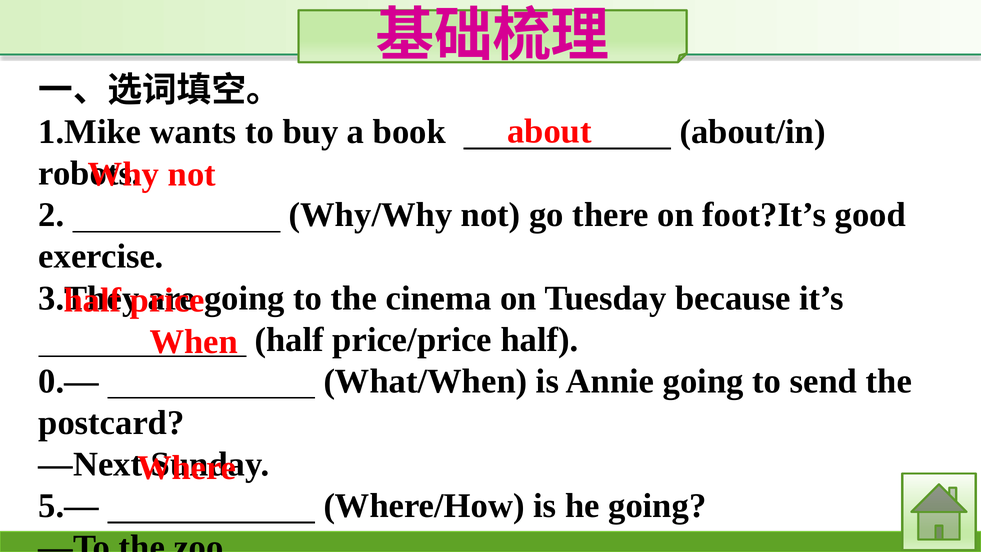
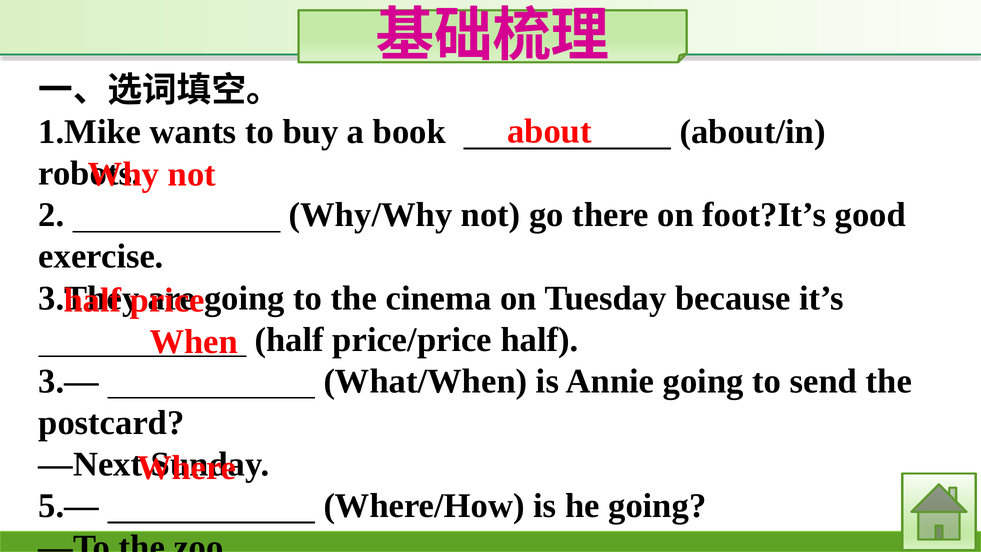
0.—: 0.— -> 3.— (69, 381)
